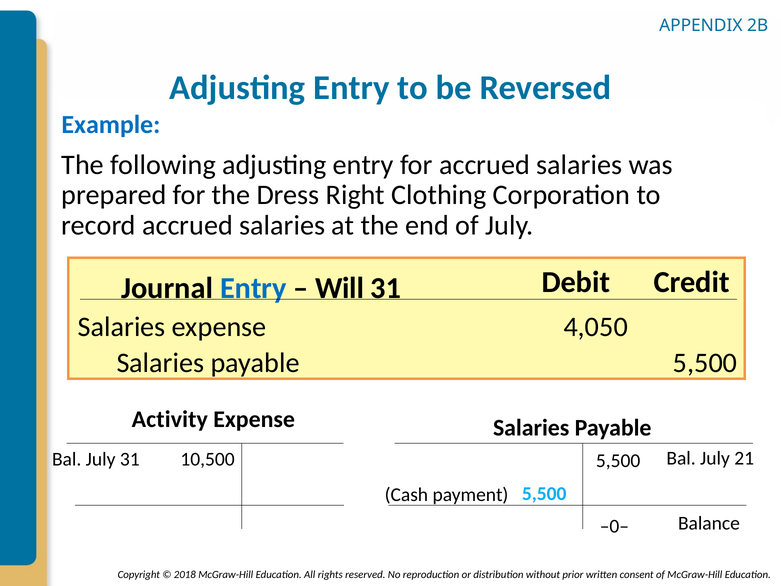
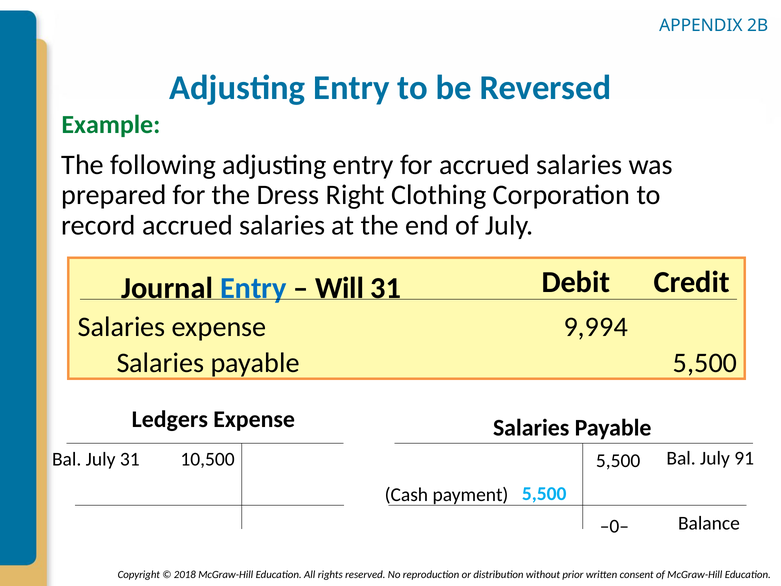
Example colour: blue -> green (111, 125)
4,050: 4,050 -> 9,994 (596, 327)
Activity: Activity -> Ledgers (170, 419)
21: 21 -> 91 (744, 458)
